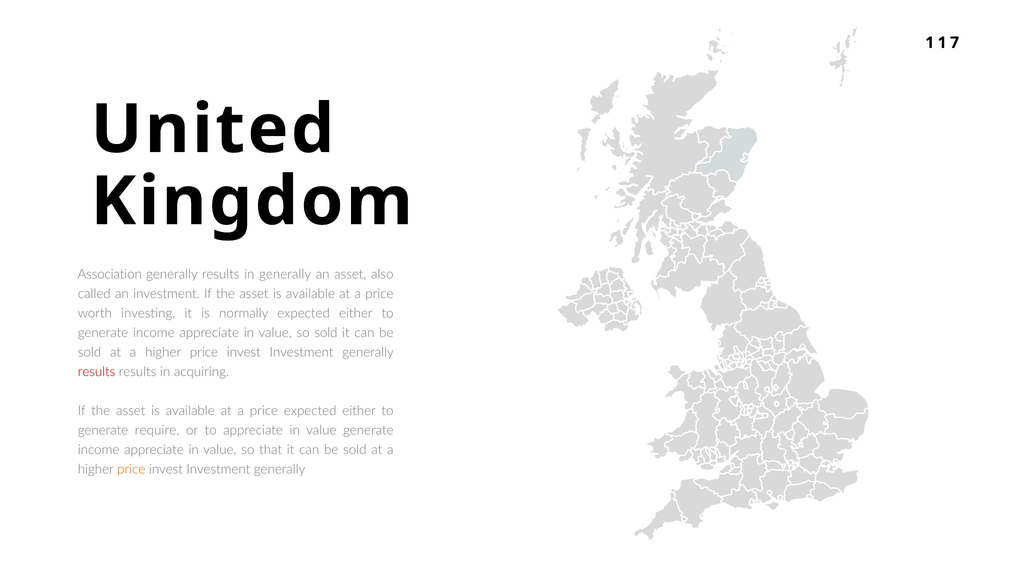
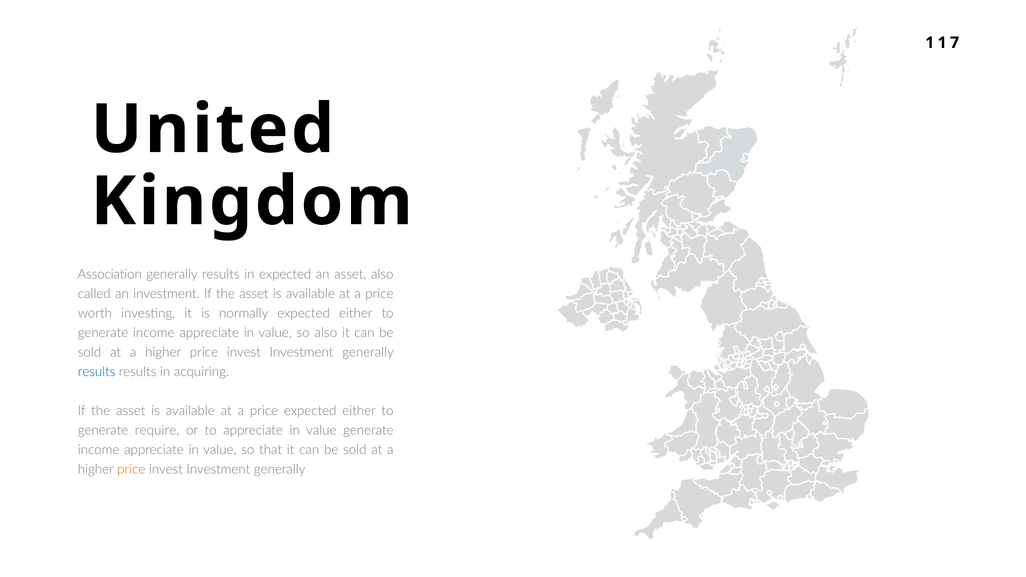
in generally: generally -> expected (285, 274)
so sold: sold -> also (326, 333)
results colour: red -> blue (97, 372)
